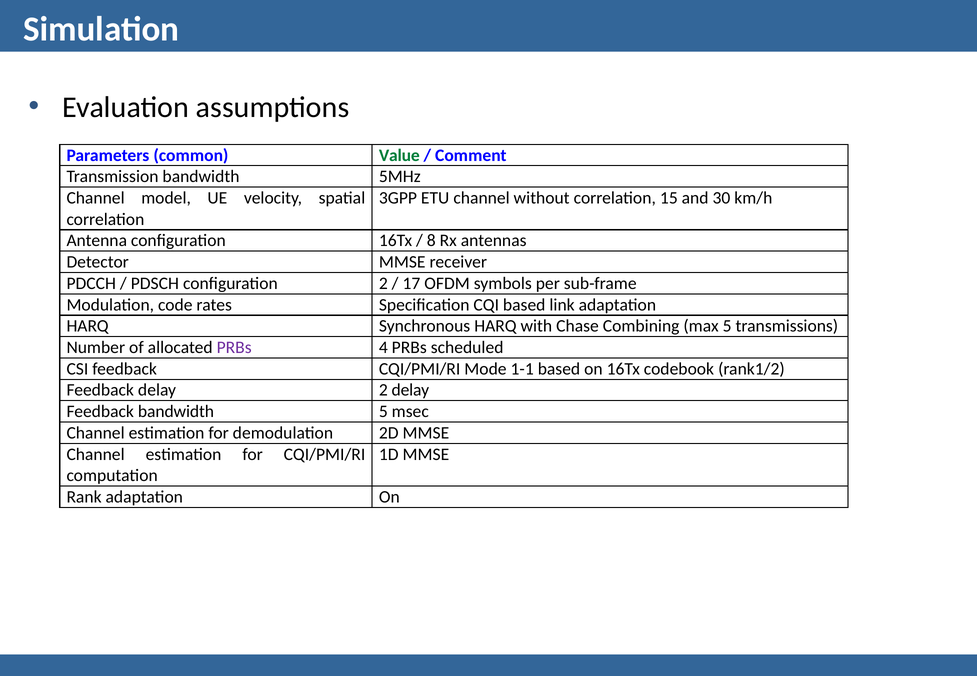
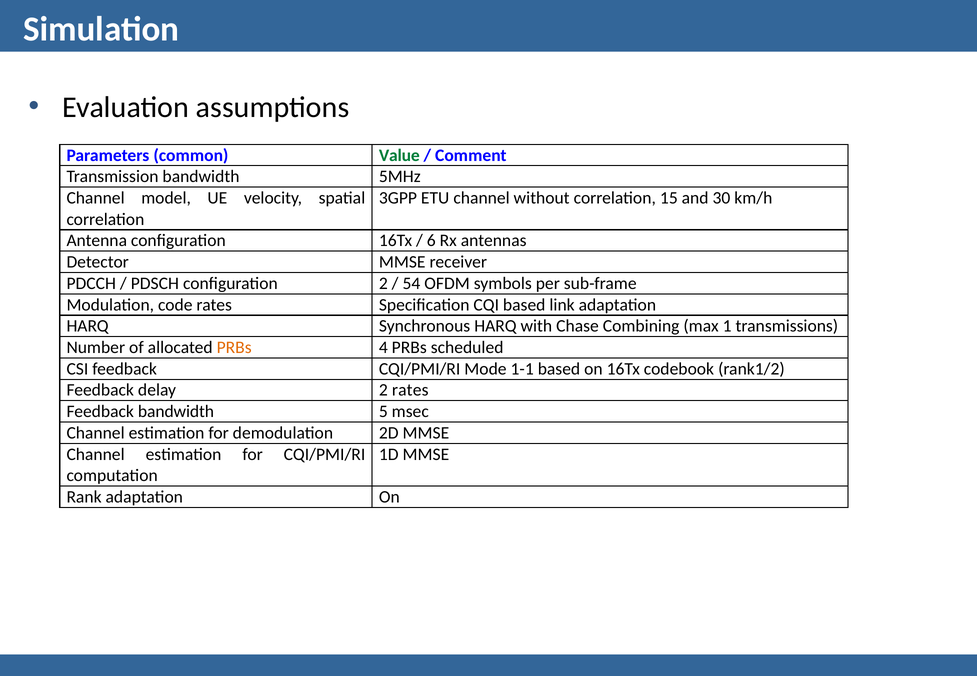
8: 8 -> 6 (431, 241)
17: 17 -> 54 (411, 284)
max 5: 5 -> 1 (727, 326)
PRBs colour: purple -> orange (234, 348)
2 delay: delay -> rates (410, 390)
